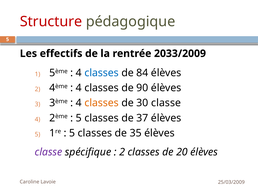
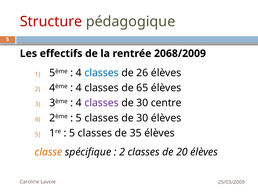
2033/2009: 2033/2009 -> 2068/2009 (180, 53)
84: 84 -> 26 (142, 73)
90: 90 -> 65 (142, 88)
classes colour: orange -> purple (102, 103)
30 classe: classe -> centre (166, 103)
5 classes de 37: 37 -> 30 (142, 118)
classe colour: purple -> orange (49, 152)
